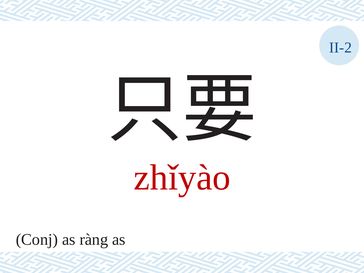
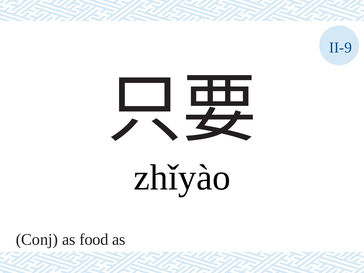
II-2: II-2 -> II-9 (340, 48)
zhǐyào colour: red -> black (182, 178)
ràng: ràng -> food (94, 240)
